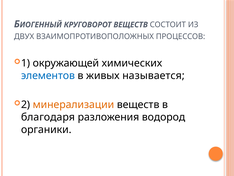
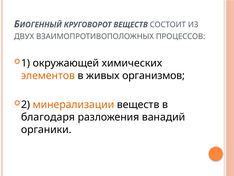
элементов colour: blue -> orange (48, 75)
называется: называется -> организмов (154, 75)
водород: водород -> ванадий (164, 117)
